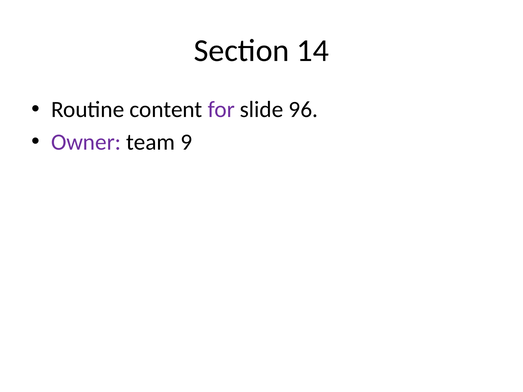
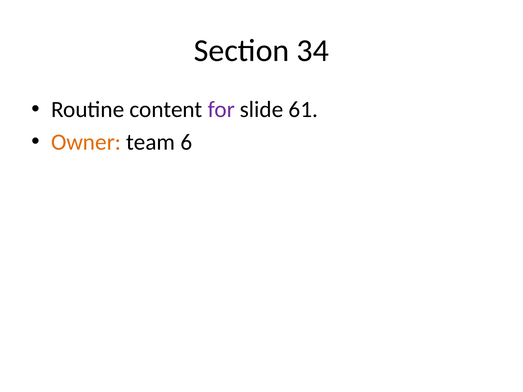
14: 14 -> 34 (313, 51)
96: 96 -> 61 (303, 110)
Owner colour: purple -> orange (86, 142)
9: 9 -> 6 (186, 142)
